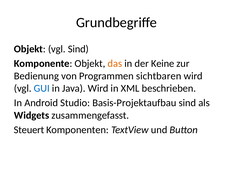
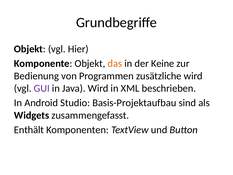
vgl Sind: Sind -> Hier (78, 49)
sichtbaren: sichtbaren -> zusätzliche (159, 76)
GUI colour: blue -> purple (42, 88)
Steuert: Steuert -> Enthält (29, 130)
